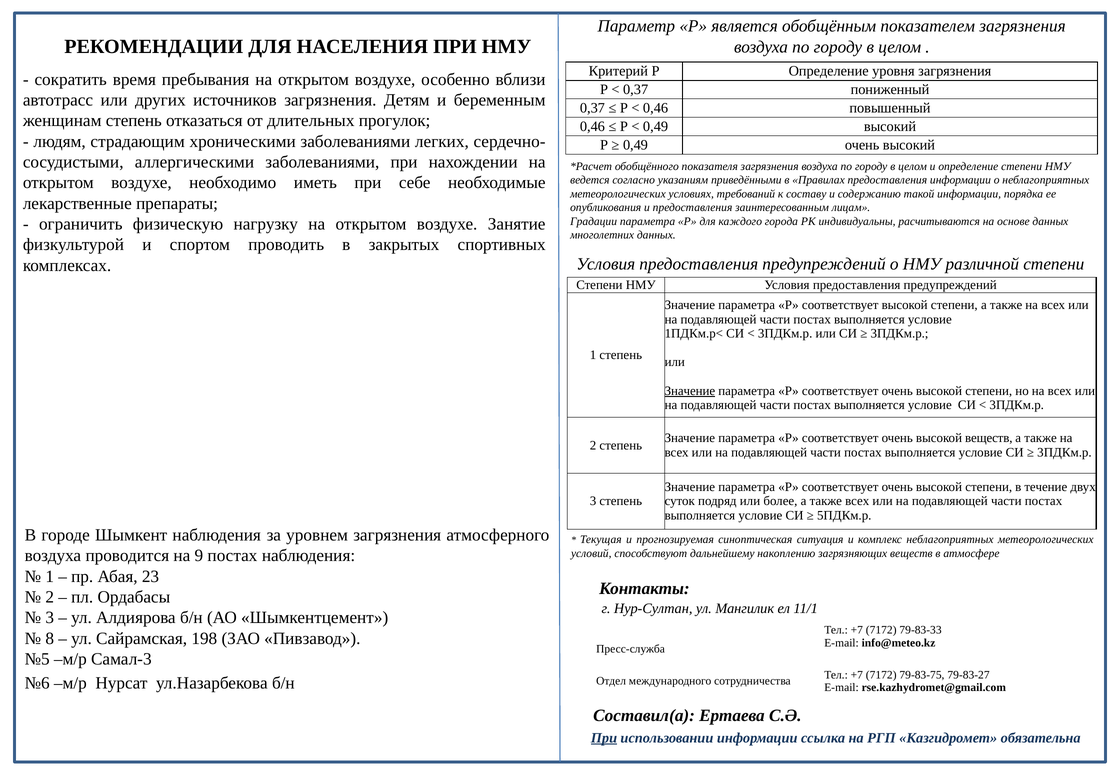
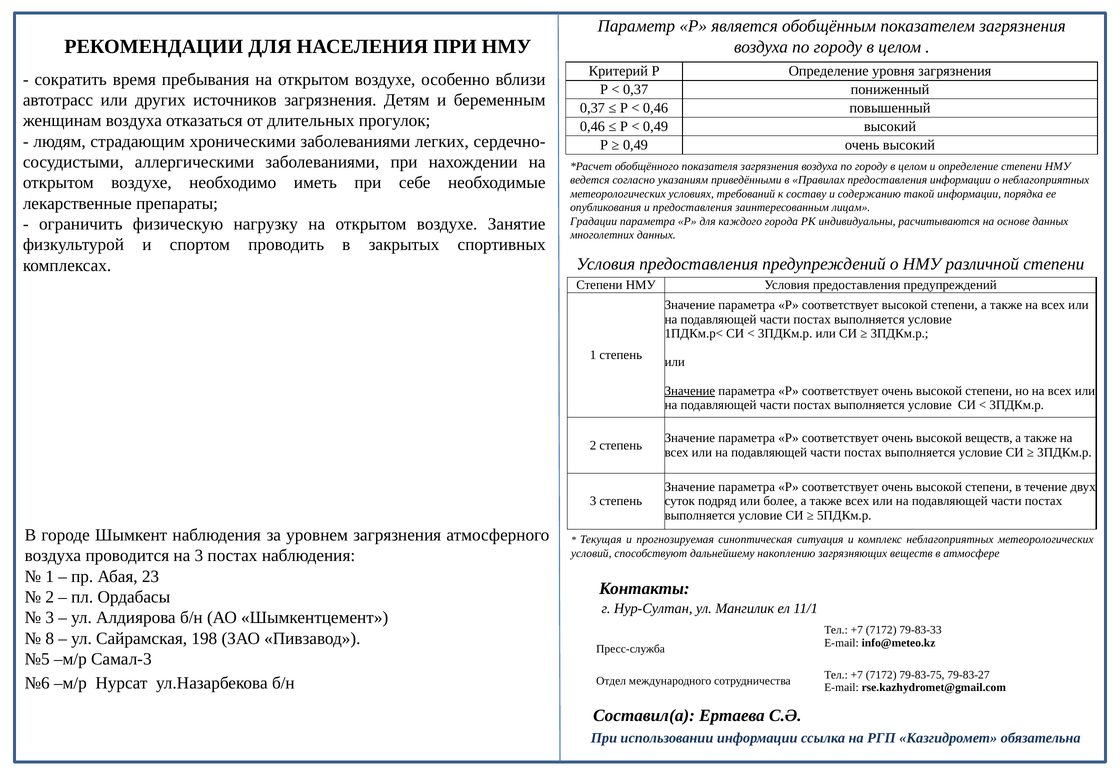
женщинам степень: степень -> воздуха (134, 121)
на 9: 9 -> 3 (199, 556)
При underline: present -> none (604, 738)
